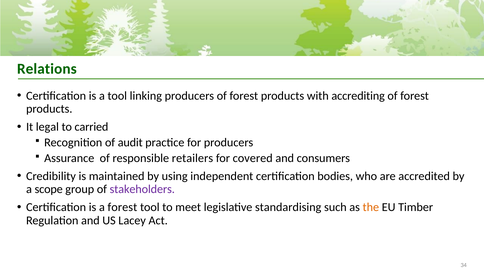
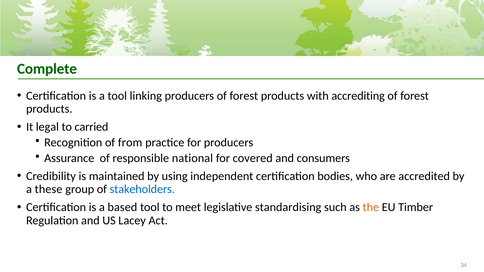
Relations: Relations -> Complete (47, 69)
audit: audit -> from (130, 143)
retailers: retailers -> national (192, 158)
scope: scope -> these (49, 189)
stakeholders colour: purple -> blue (142, 189)
a forest: forest -> based (122, 207)
